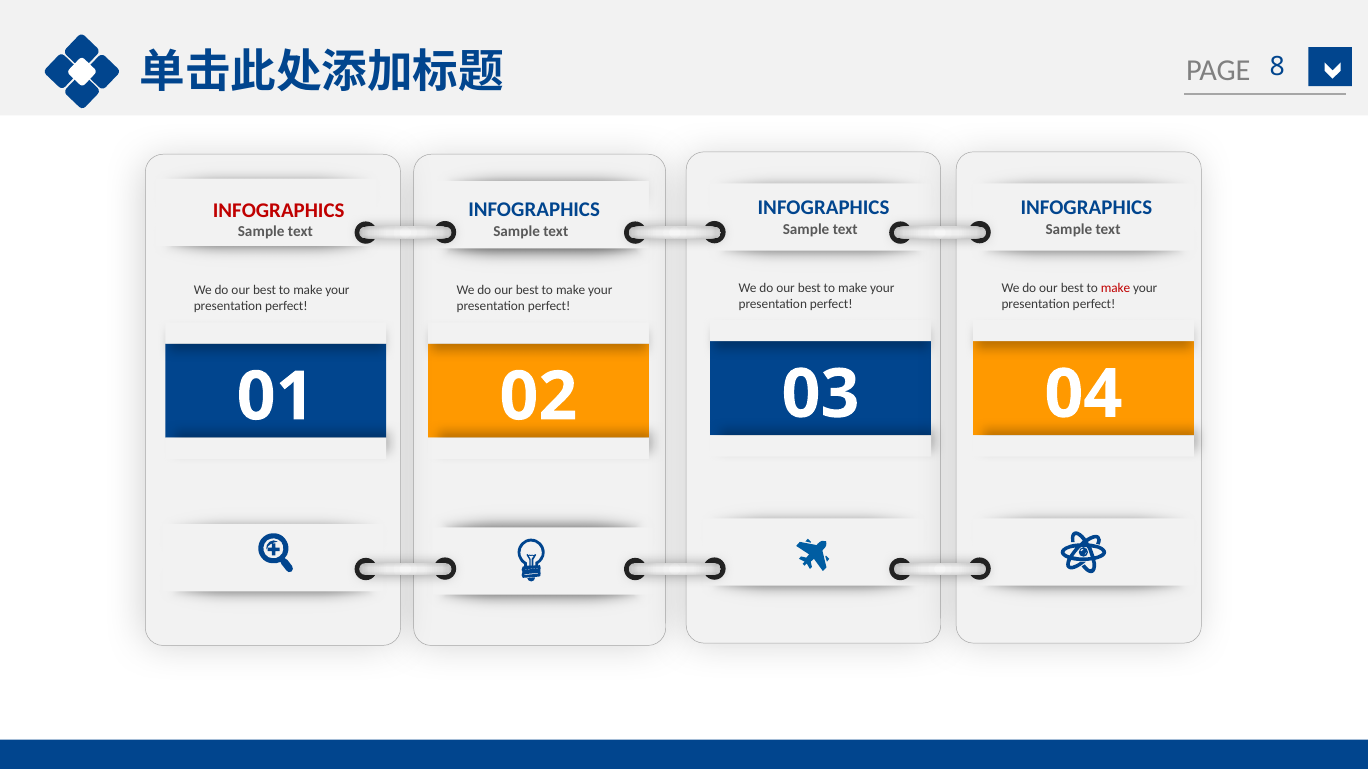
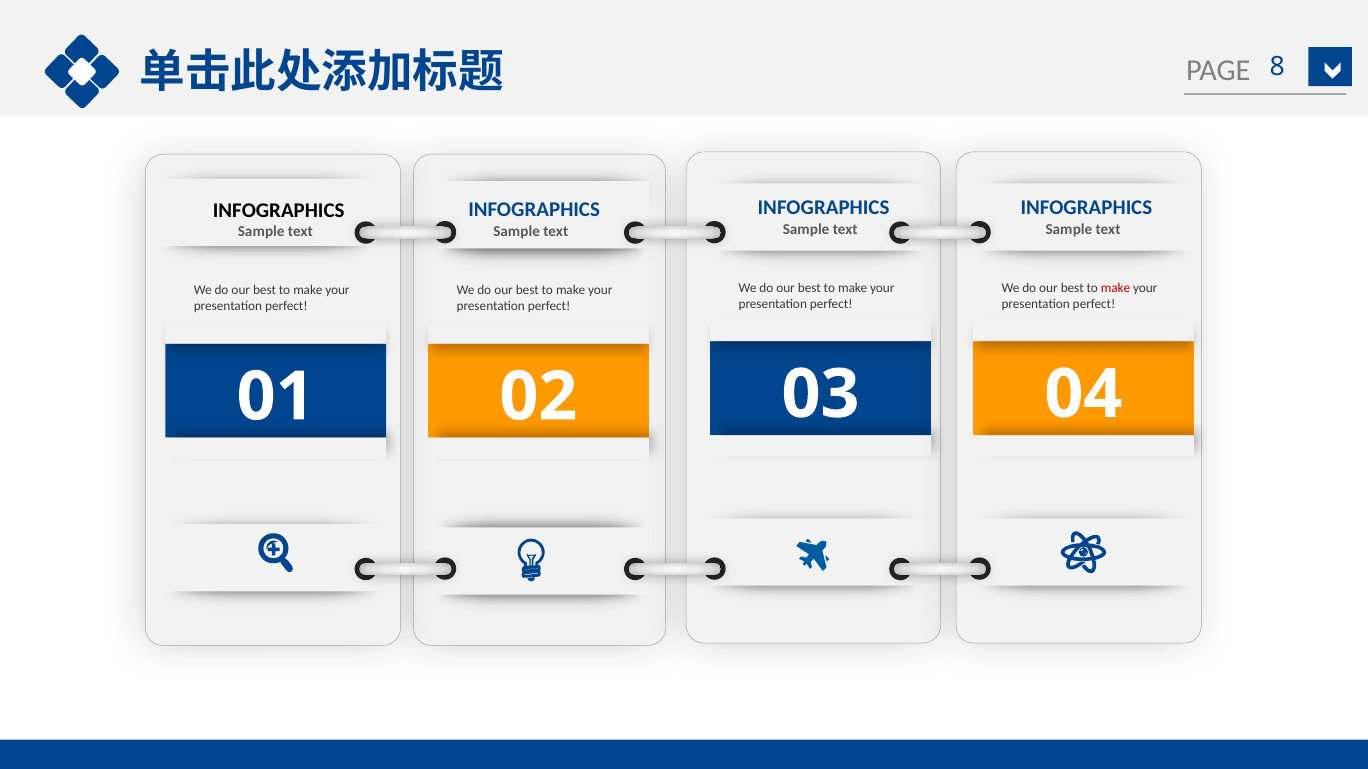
INFOGRAPHICS colour: red -> black (279, 210)
